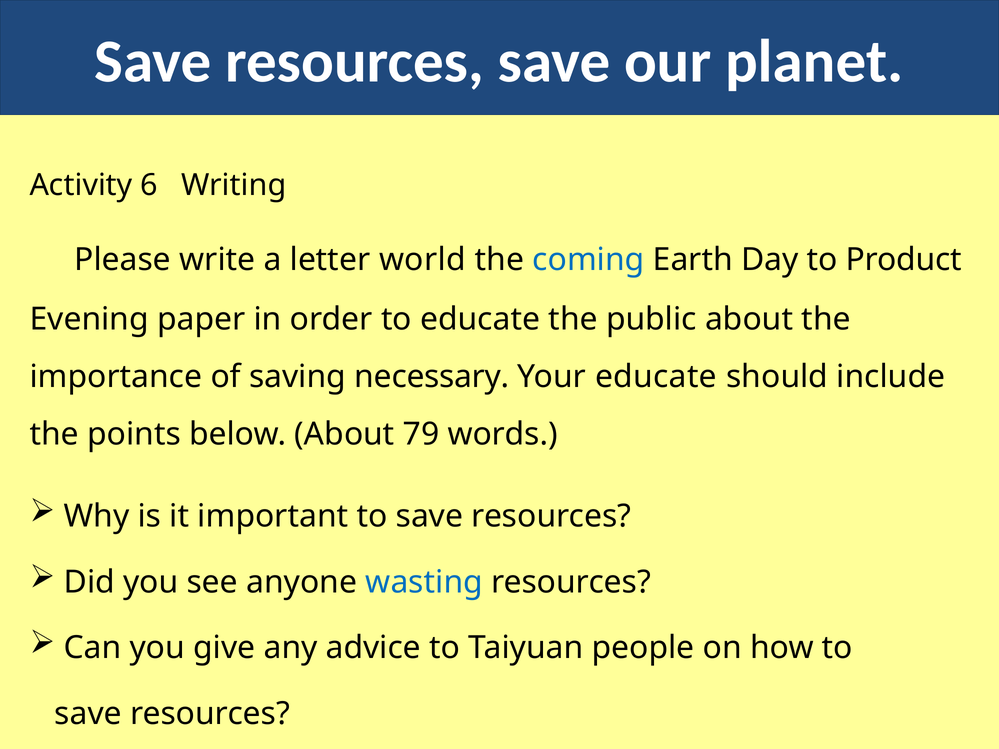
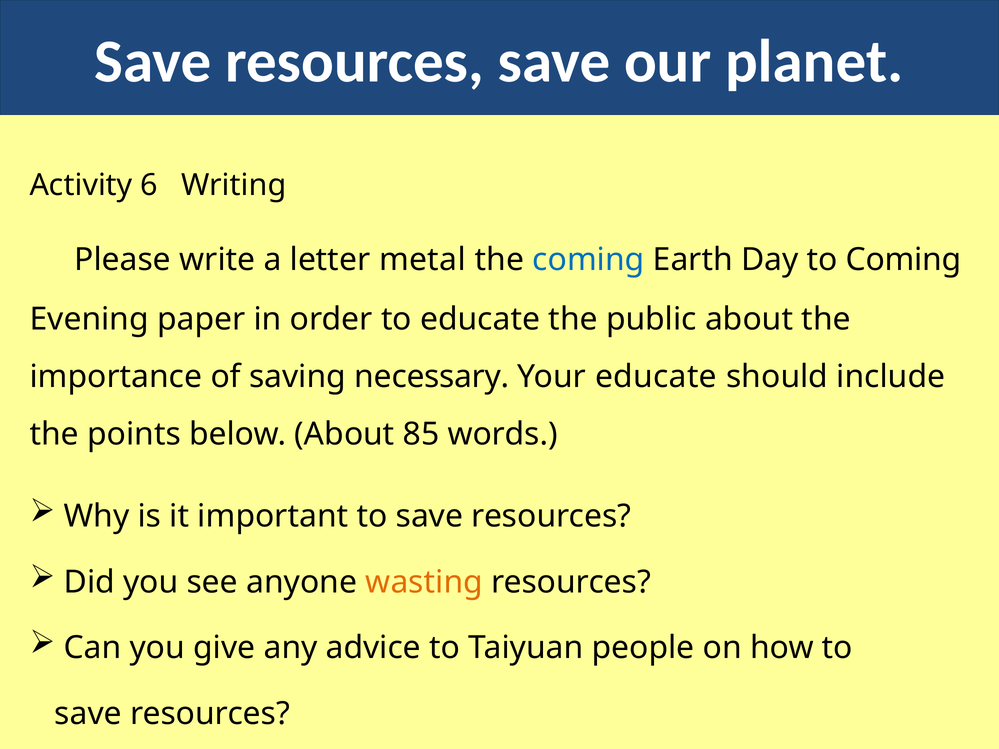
world: world -> metal (422, 260)
to Product: Product -> Coming (904, 260)
79: 79 -> 85 (421, 434)
wasting colour: blue -> orange (424, 582)
